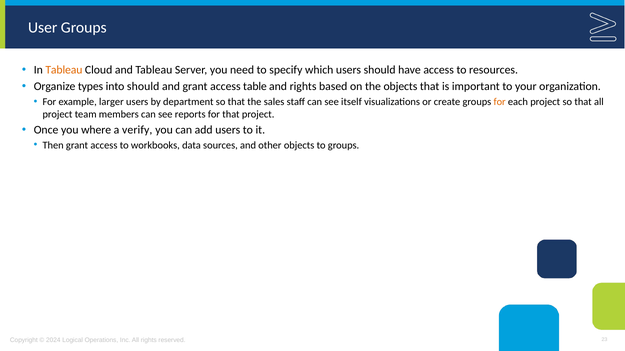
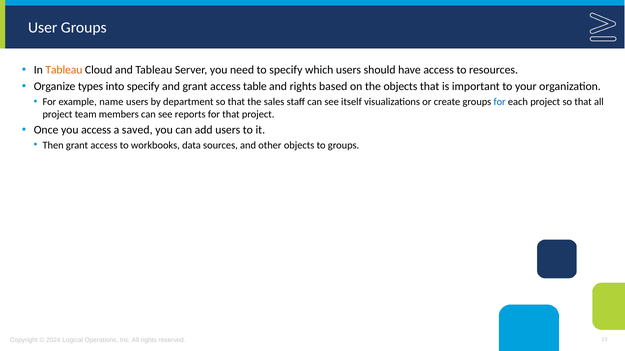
into should: should -> specify (143, 87)
larger: larger -> name (111, 102)
for colour: orange -> blue (500, 102)
you where: where -> access (96, 130)
verify: verify -> saved (137, 130)
